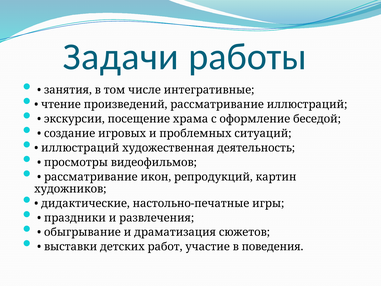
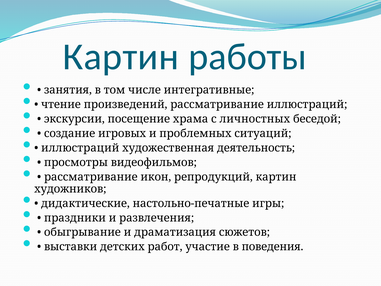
Задачи: Задачи -> Картин (121, 57)
оформление: оформление -> личностных (255, 119)
